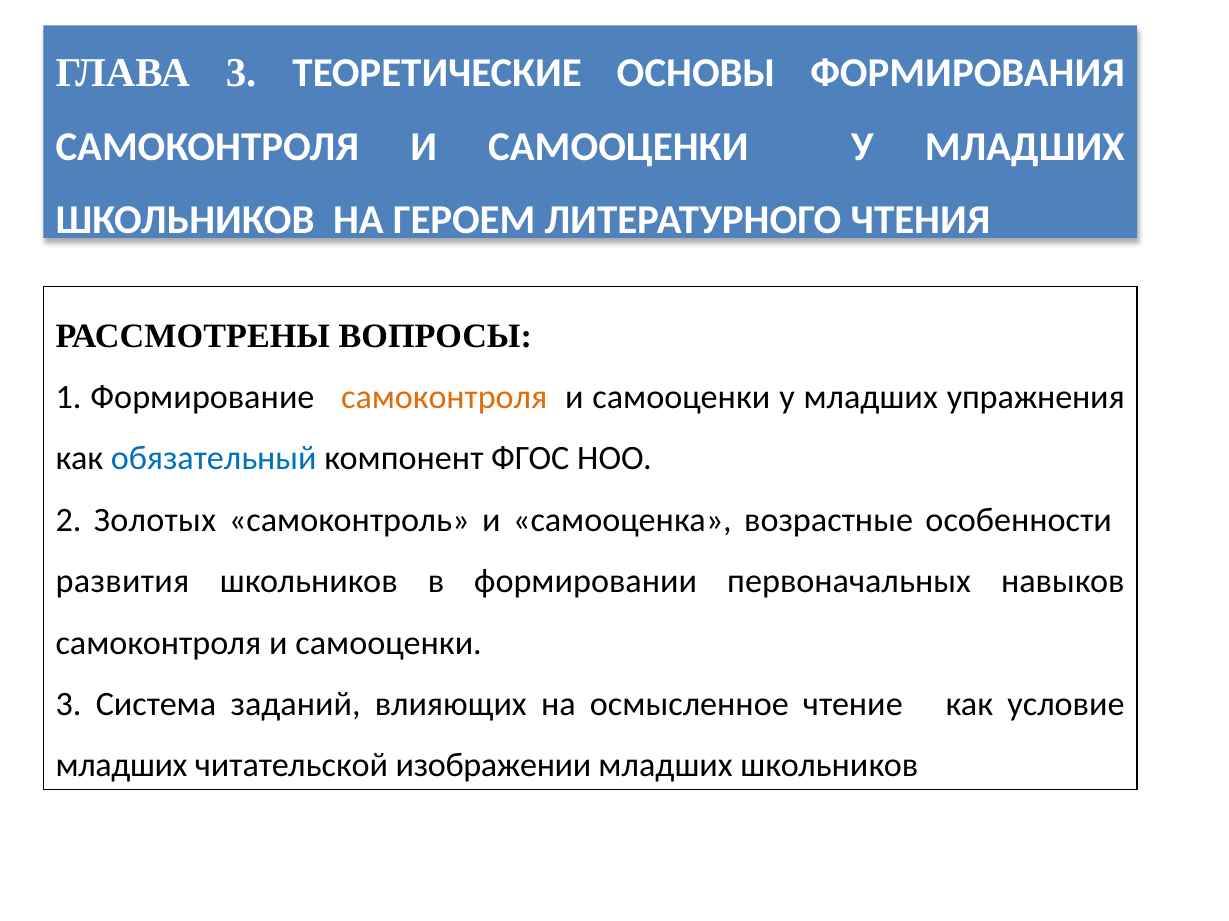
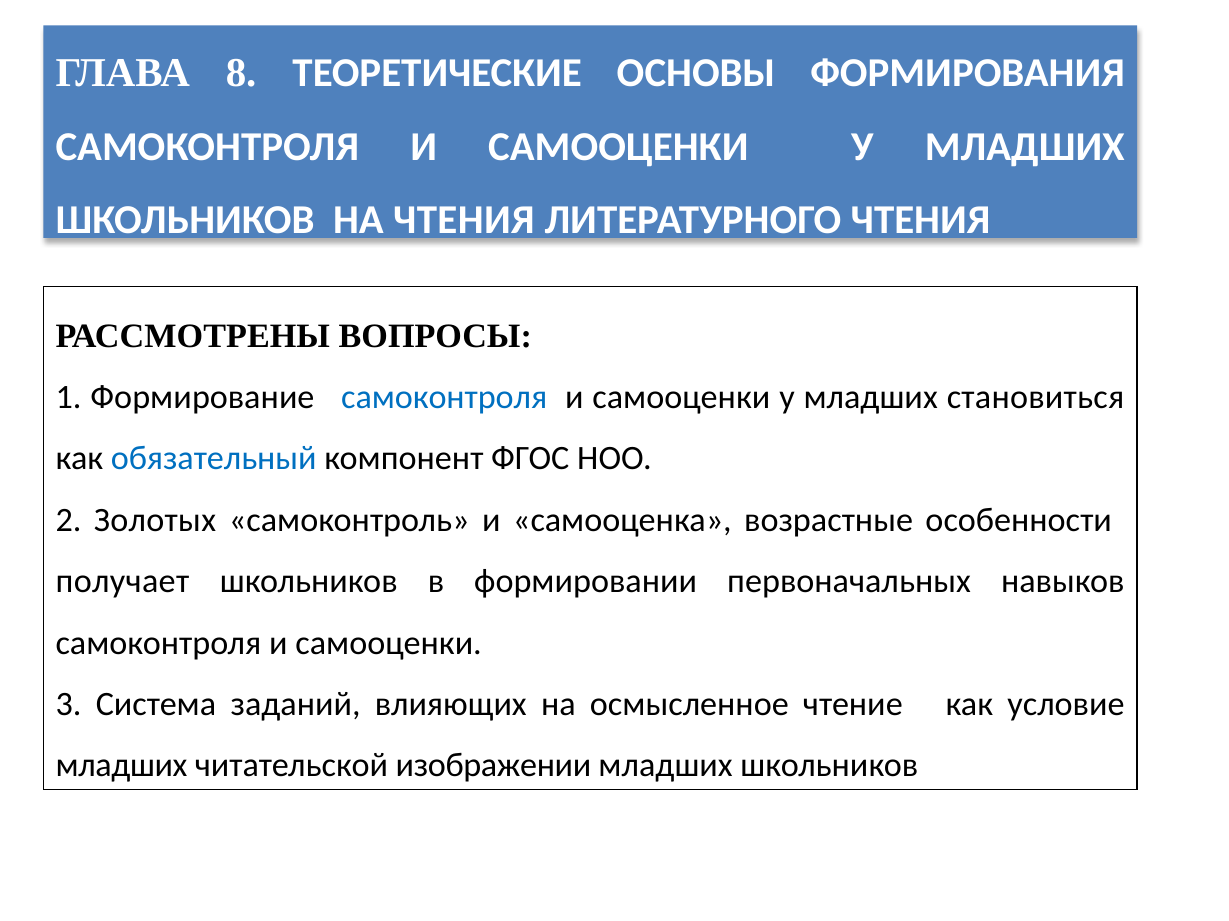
ГЛАВА 3: 3 -> 8 (241, 73)
НА ГЕРОЕМ: ГЕРОЕМ -> ЧТЕНИЯ (464, 221)
самоконтроля colour: orange -> blue (444, 398)
упражнения: упражнения -> становиться (1036, 398)
развития: развития -> получает (122, 582)
